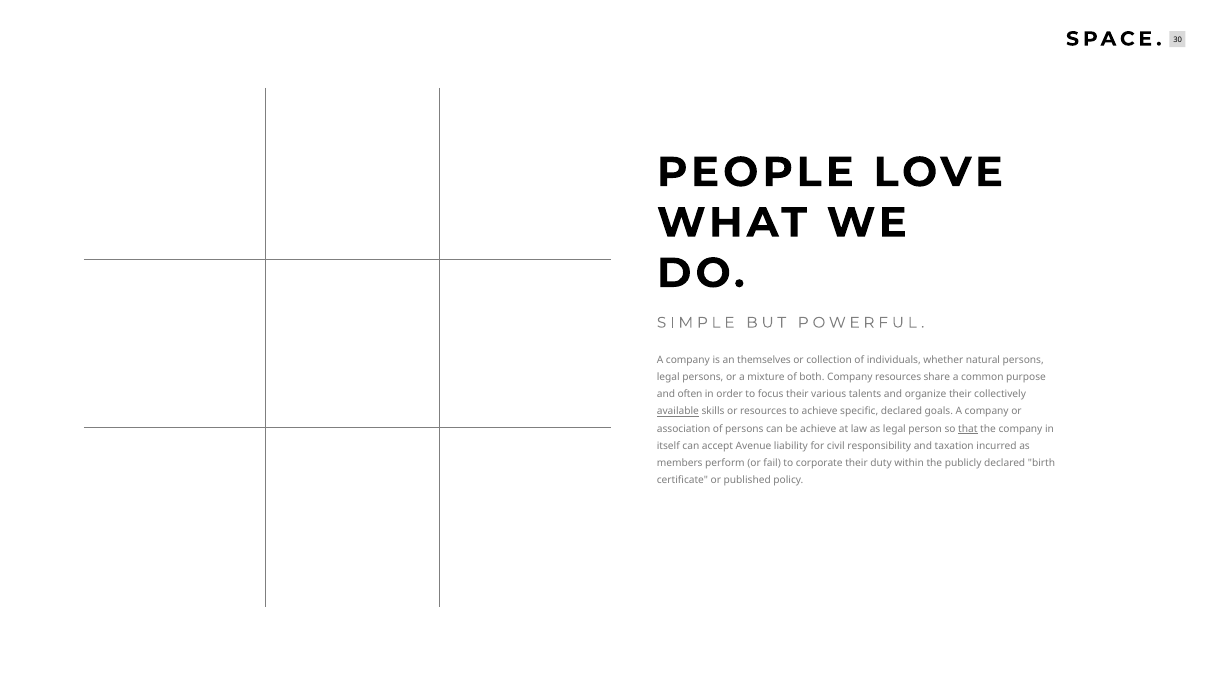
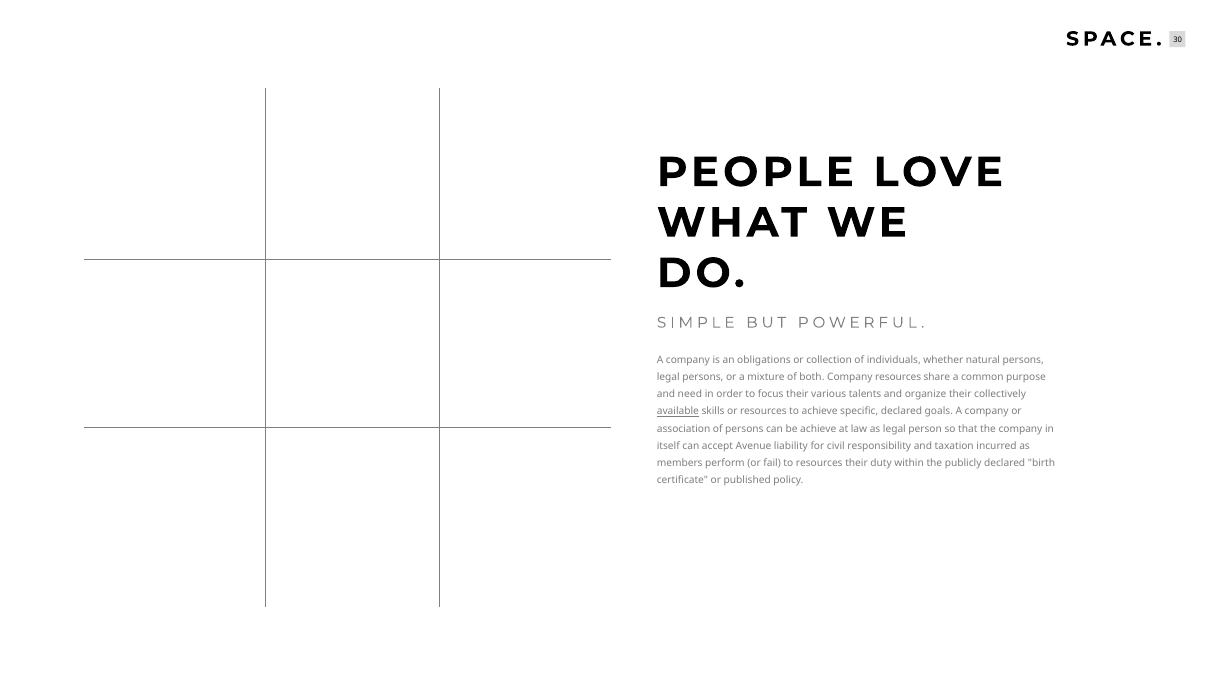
themselves: themselves -> obligations (764, 360)
often: often -> need (690, 395)
that underline: present -> none (968, 429)
to corporate: corporate -> resources (819, 463)
